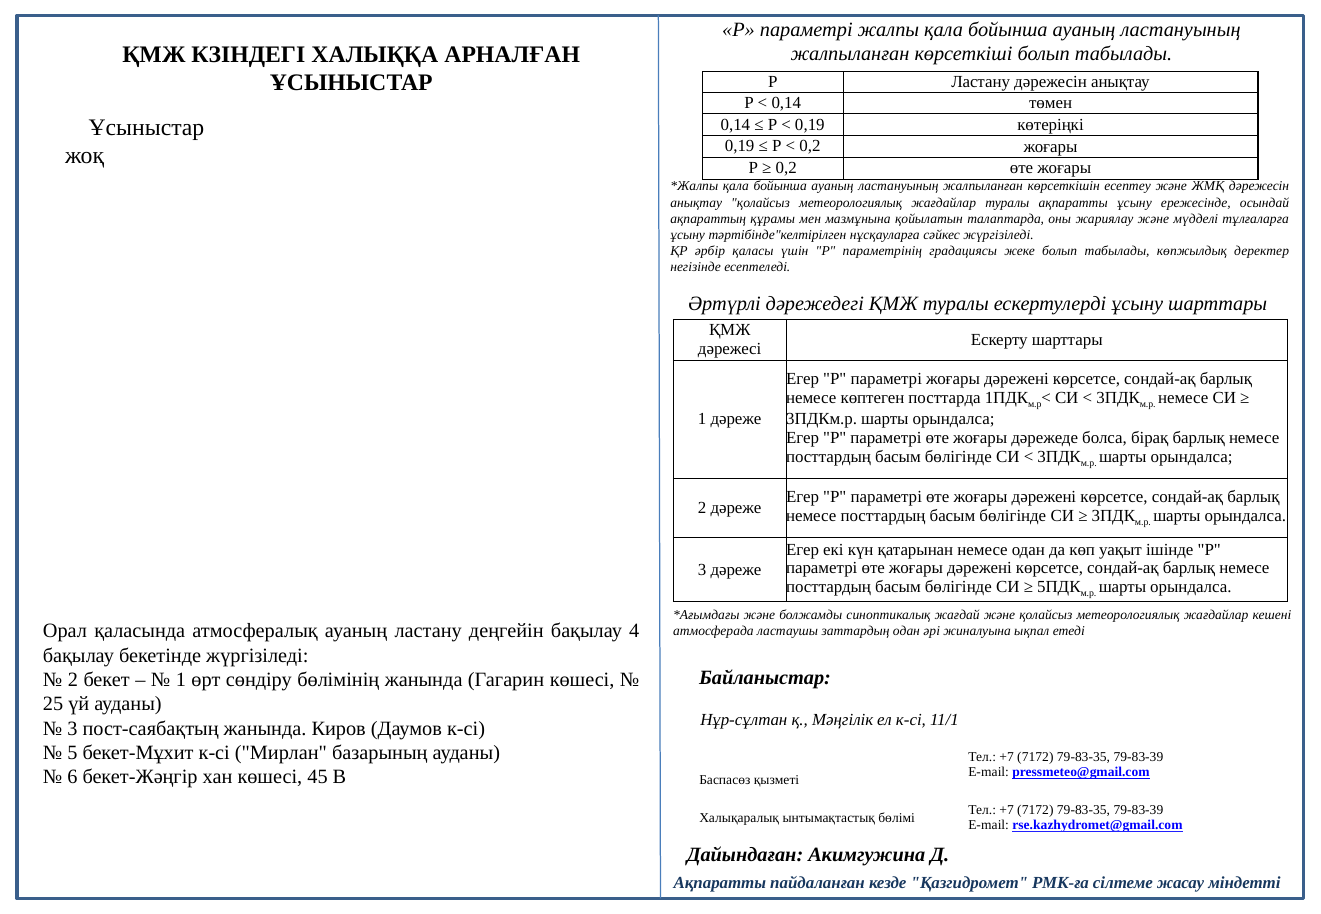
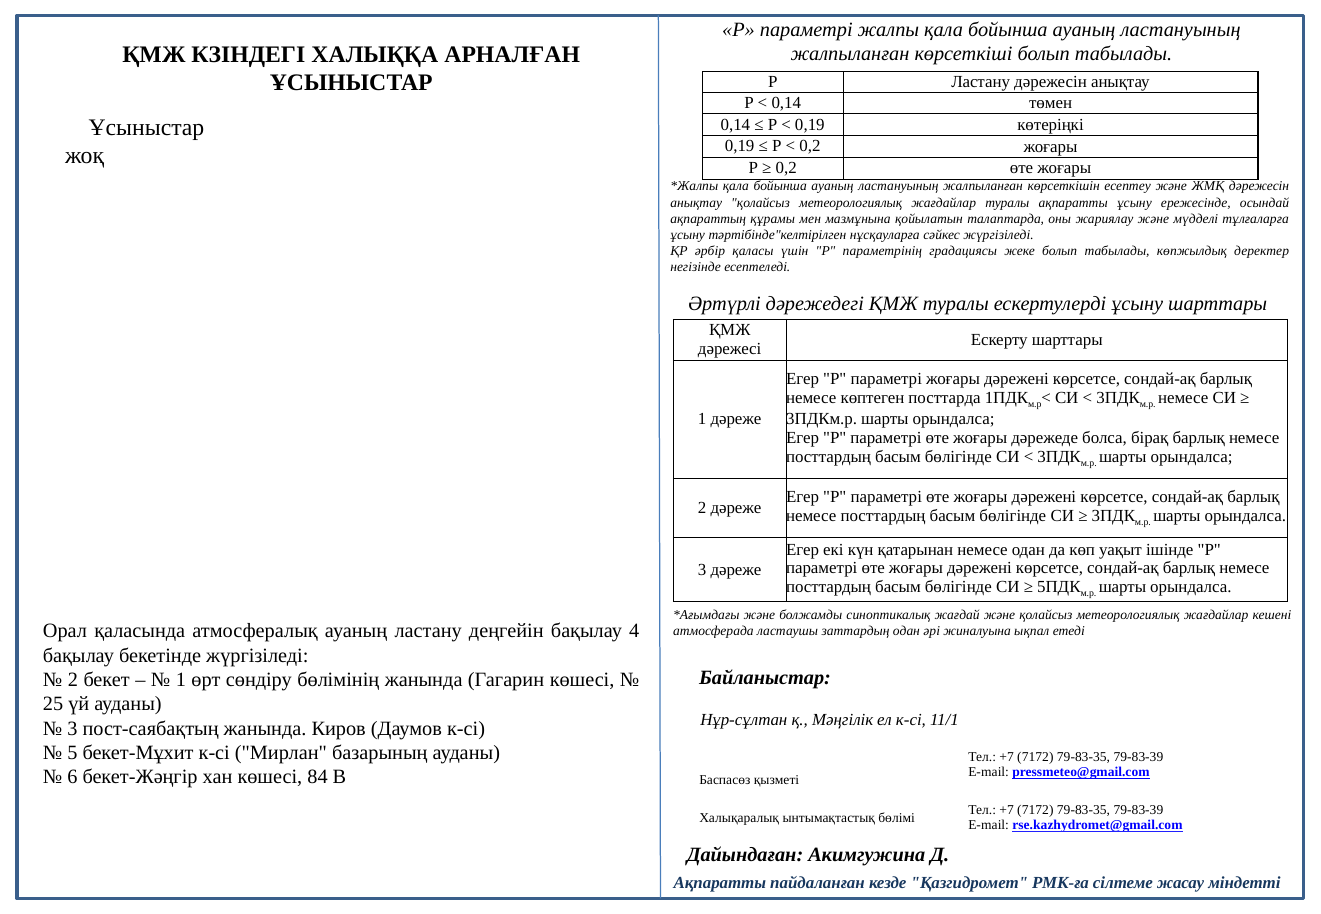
45: 45 -> 84 (318, 778)
